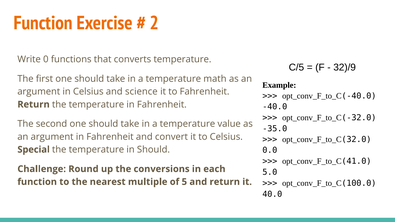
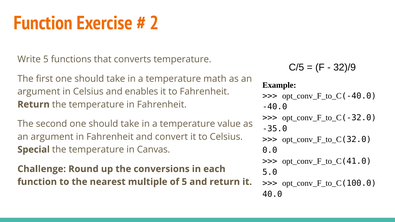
Write 0: 0 -> 5 (46, 59)
science: science -> enables (141, 92)
in Should: Should -> Canvas (154, 150)
